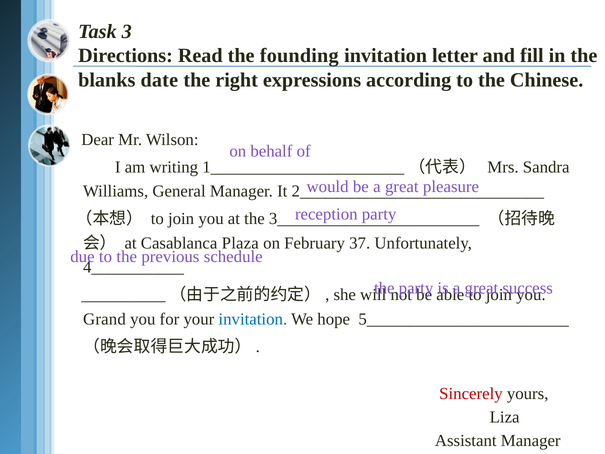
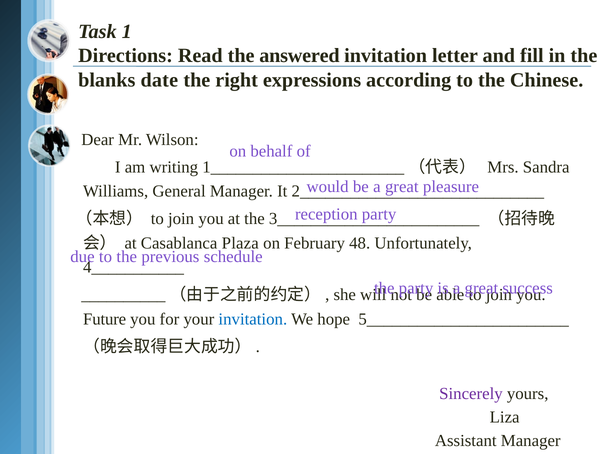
3: 3 -> 1 (127, 31)
founding: founding -> answered (299, 56)
37: 37 -> 48 (360, 243)
Grand: Grand -> Future (105, 319)
Sincerely colour: red -> purple (471, 394)
